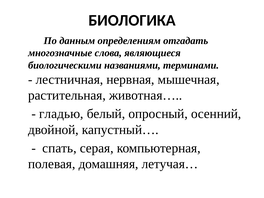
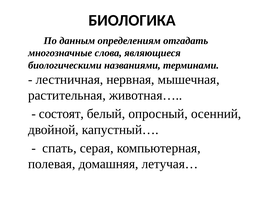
гладью: гладью -> состоят (61, 114)
